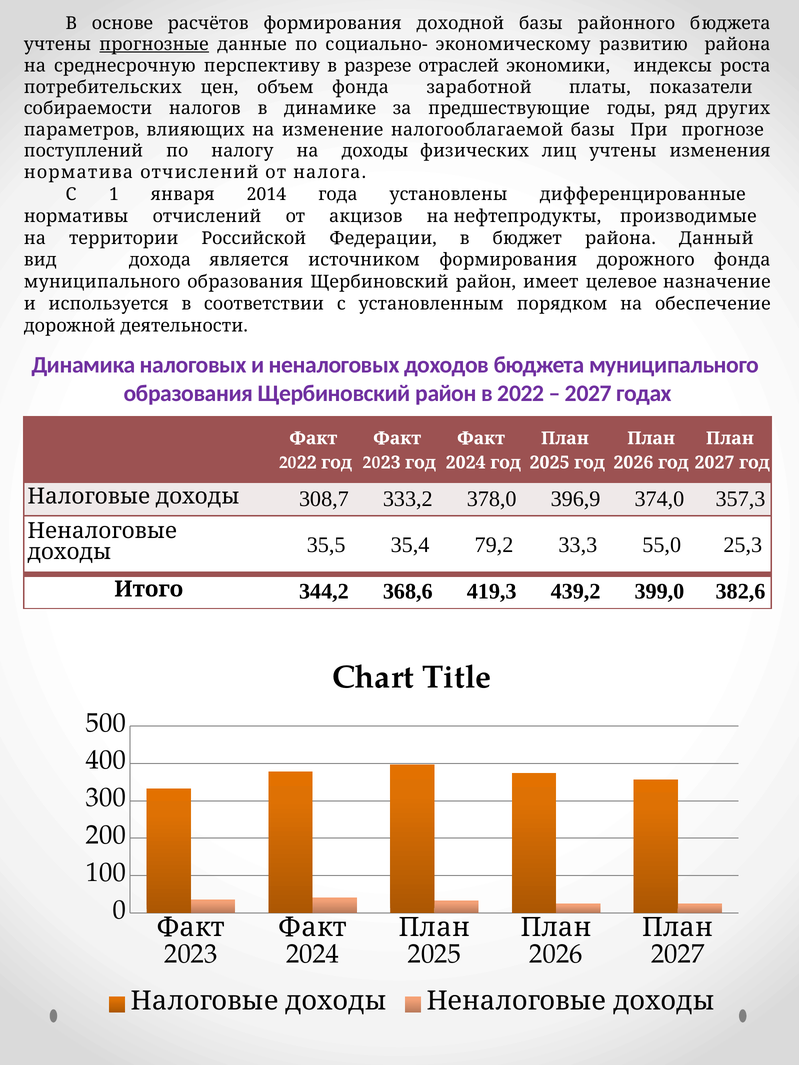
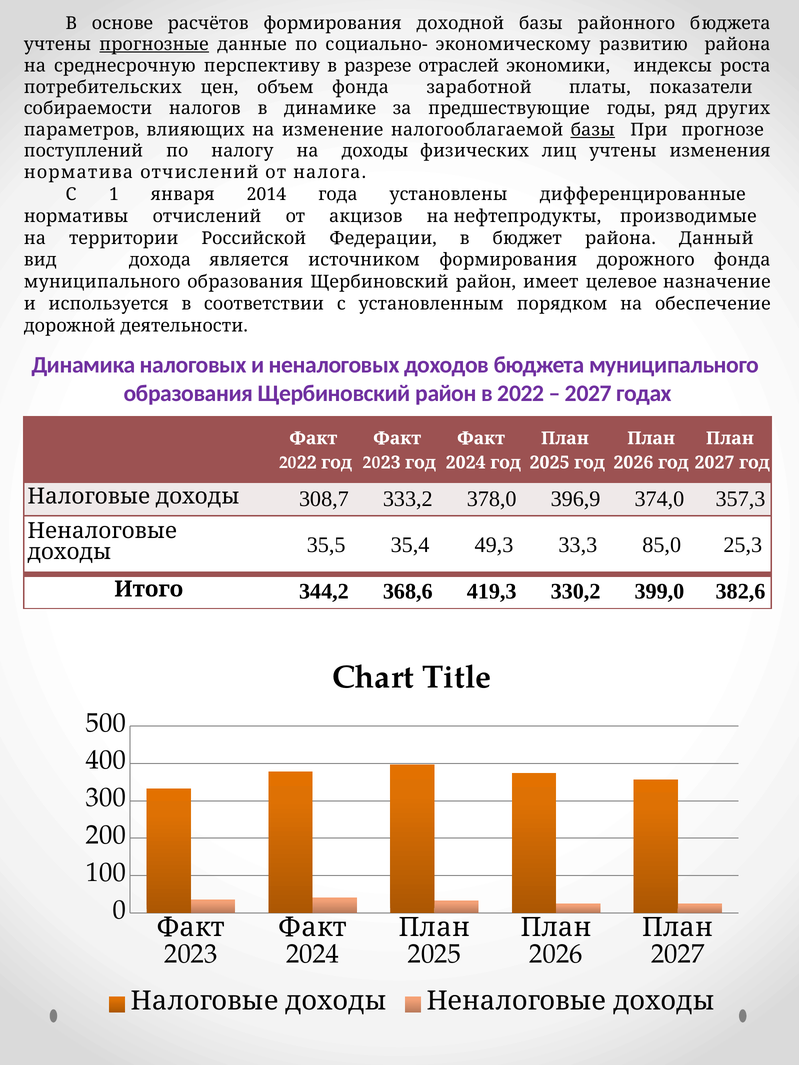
базы underline: none -> present (593, 130)
79,2: 79,2 -> 49,3 (494, 545)
55,0: 55,0 -> 85,0 (662, 545)
439,2: 439,2 -> 330,2 (576, 592)
